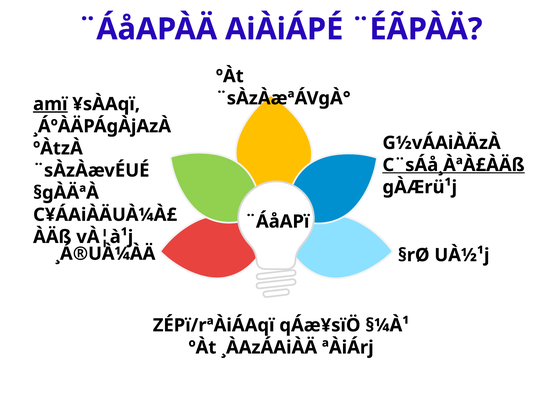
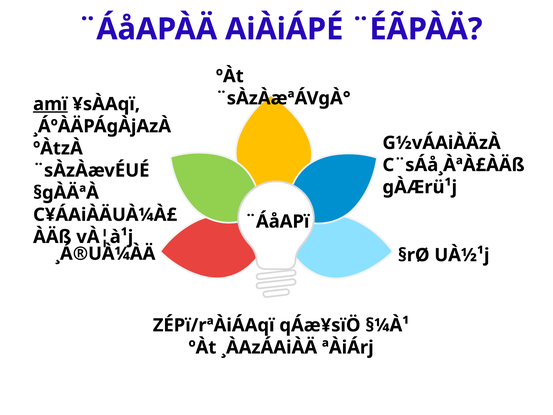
C¨sÁå¸ÀªÀ£ÀÄß underline: present -> none (454, 165)
